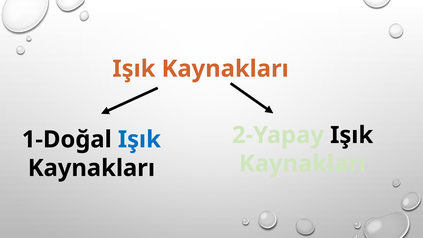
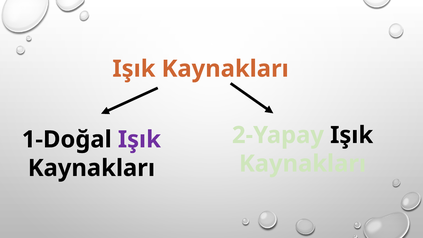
Işık colour: blue -> purple (139, 140)
